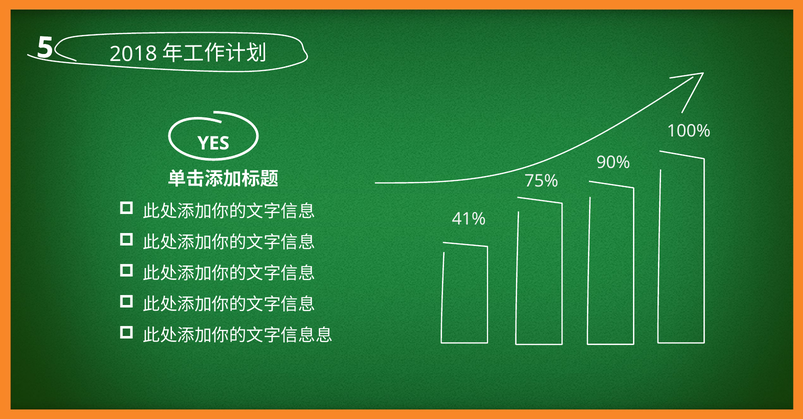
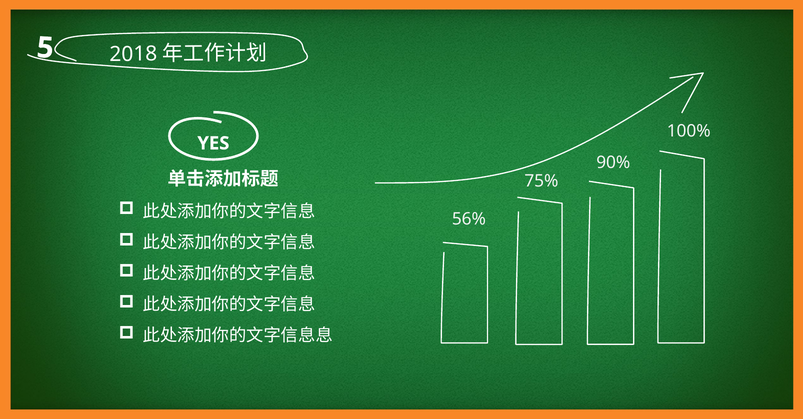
41%: 41% -> 56% (469, 219)
